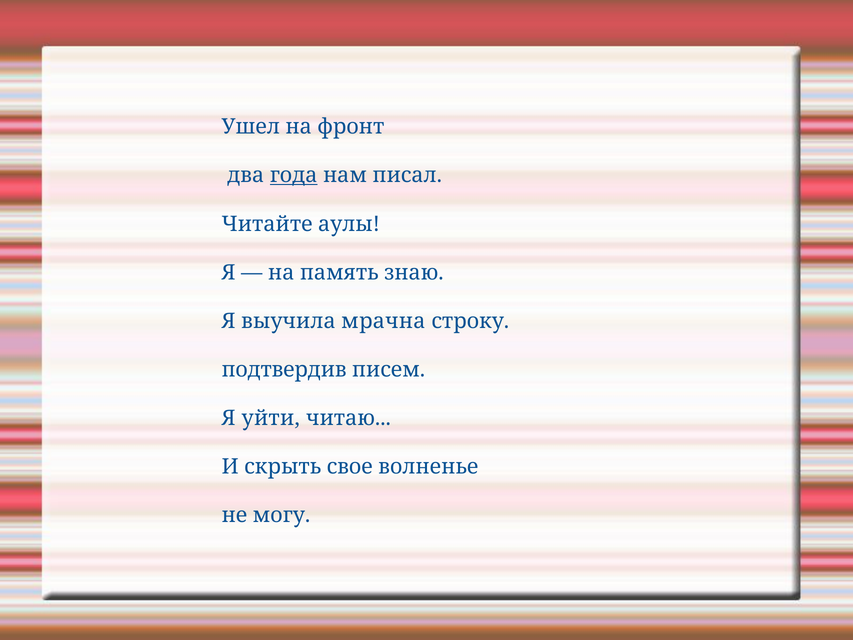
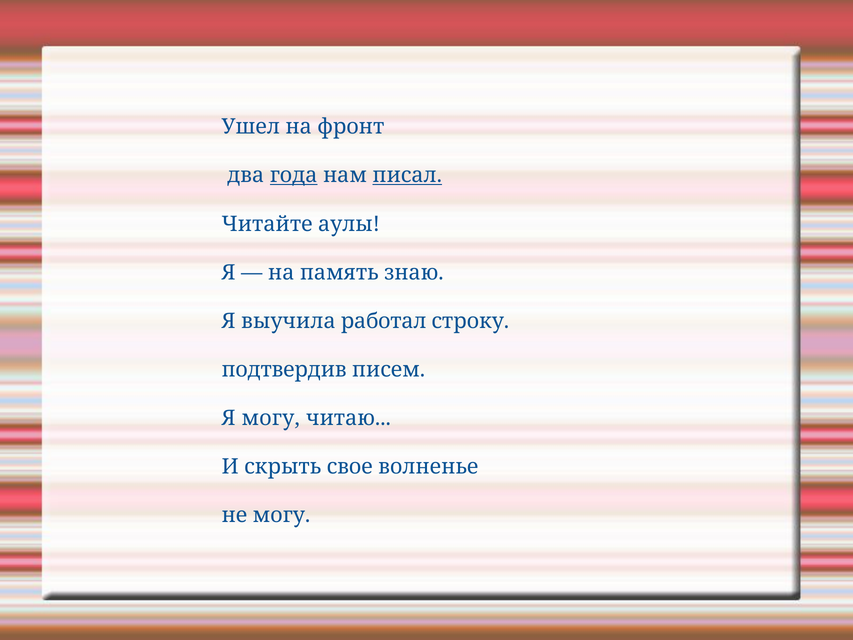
писал underline: none -> present (407, 175)
мрачна: мрачна -> работал (384, 321)
Я уйти: уйти -> могу (271, 418)
